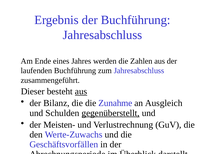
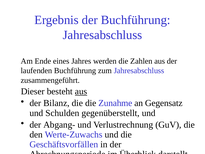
Ausgleich: Ausgleich -> Gegensatz (164, 103)
gegenüberstellt underline: present -> none (111, 113)
Meisten-: Meisten- -> Abgang- (59, 124)
